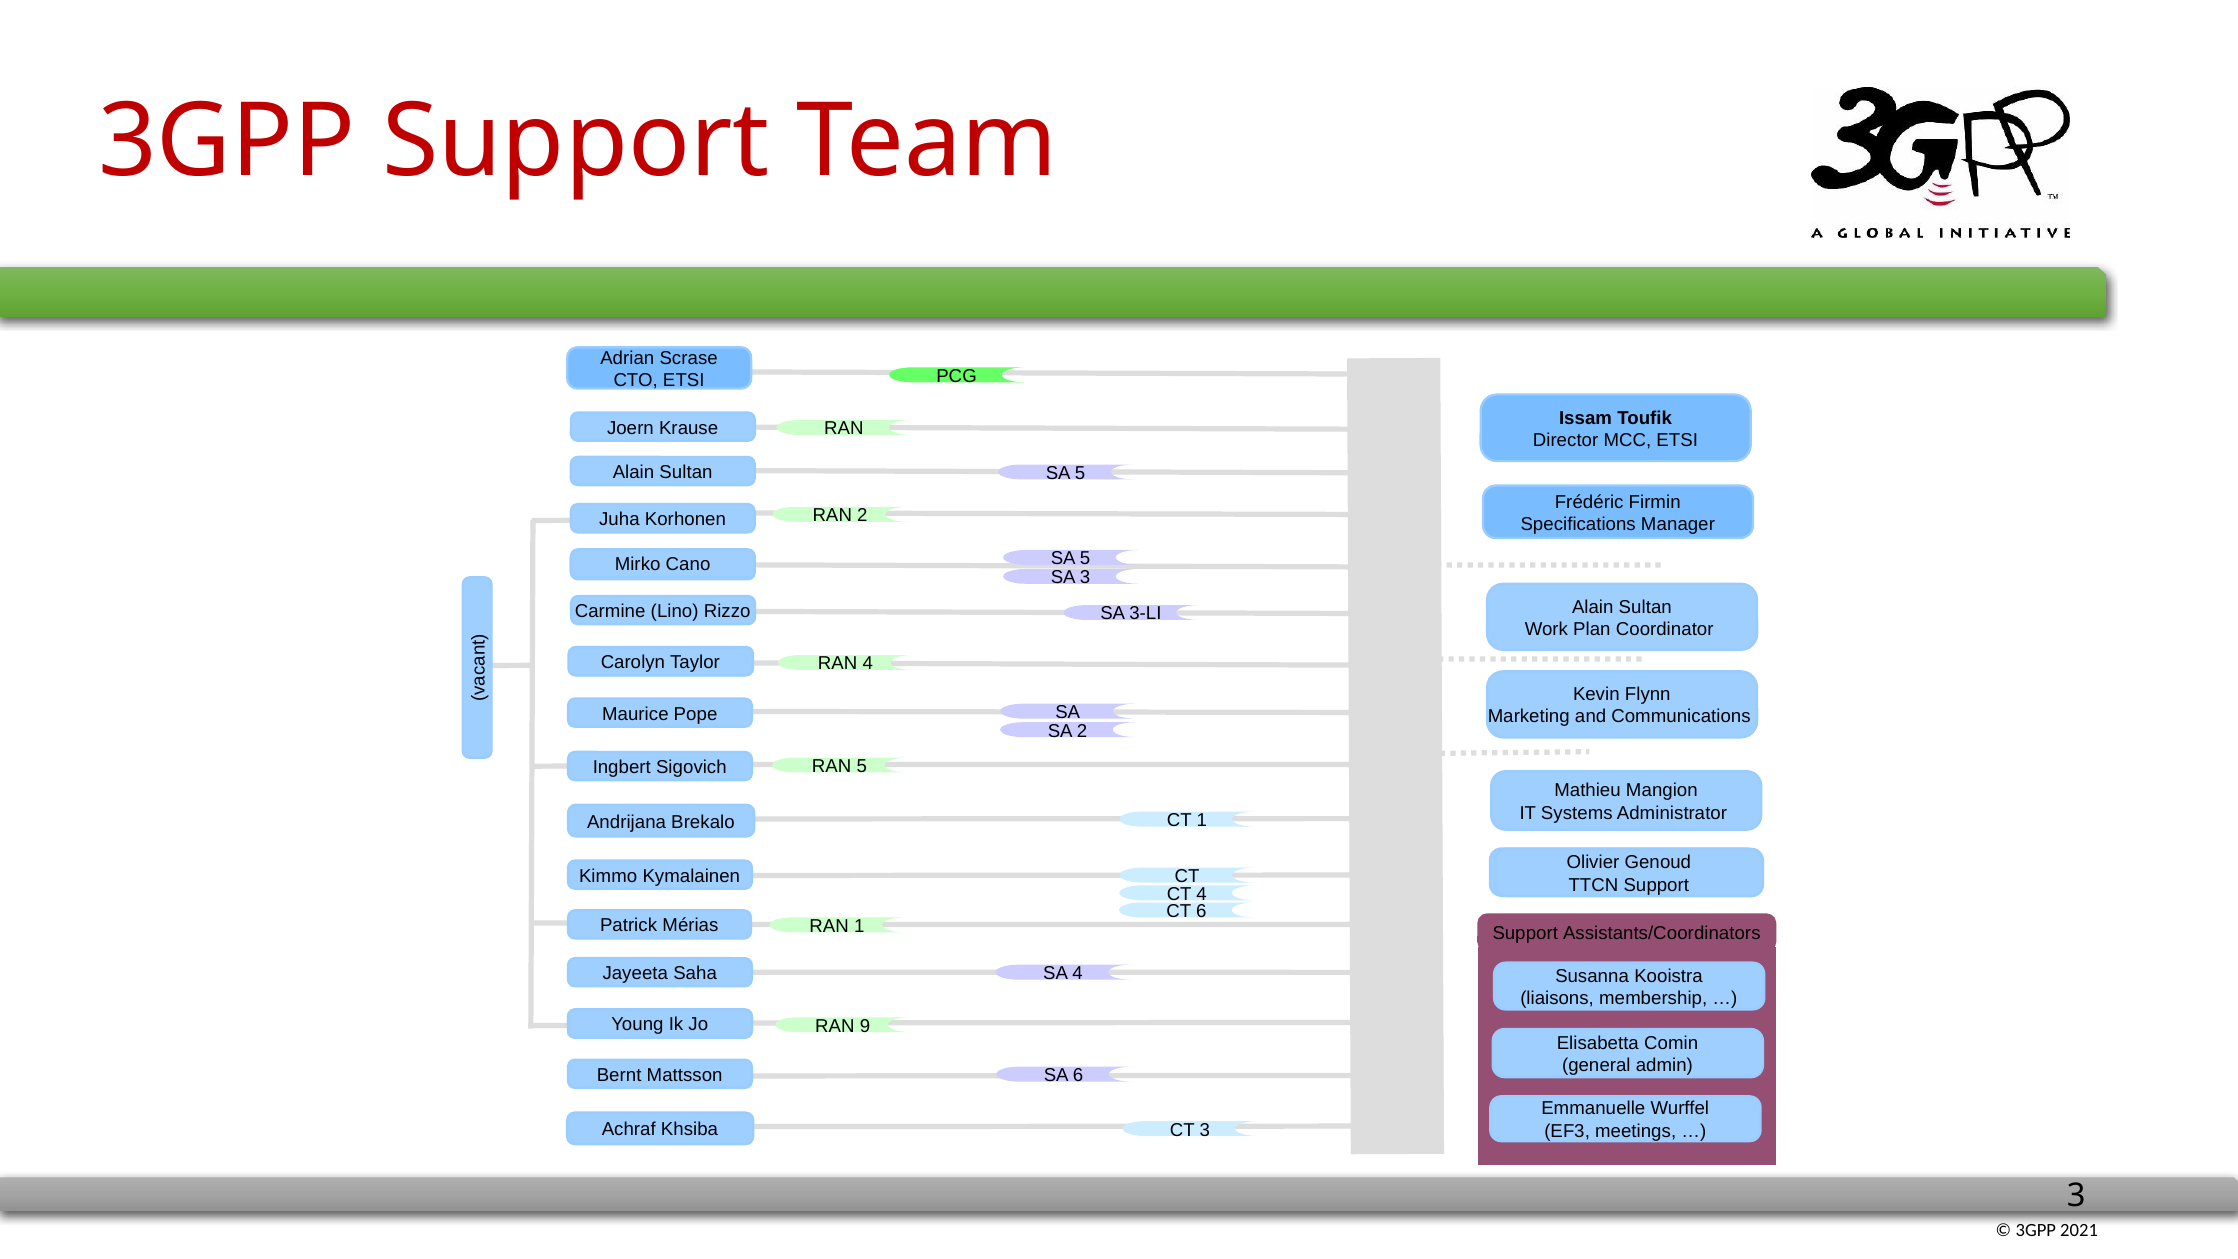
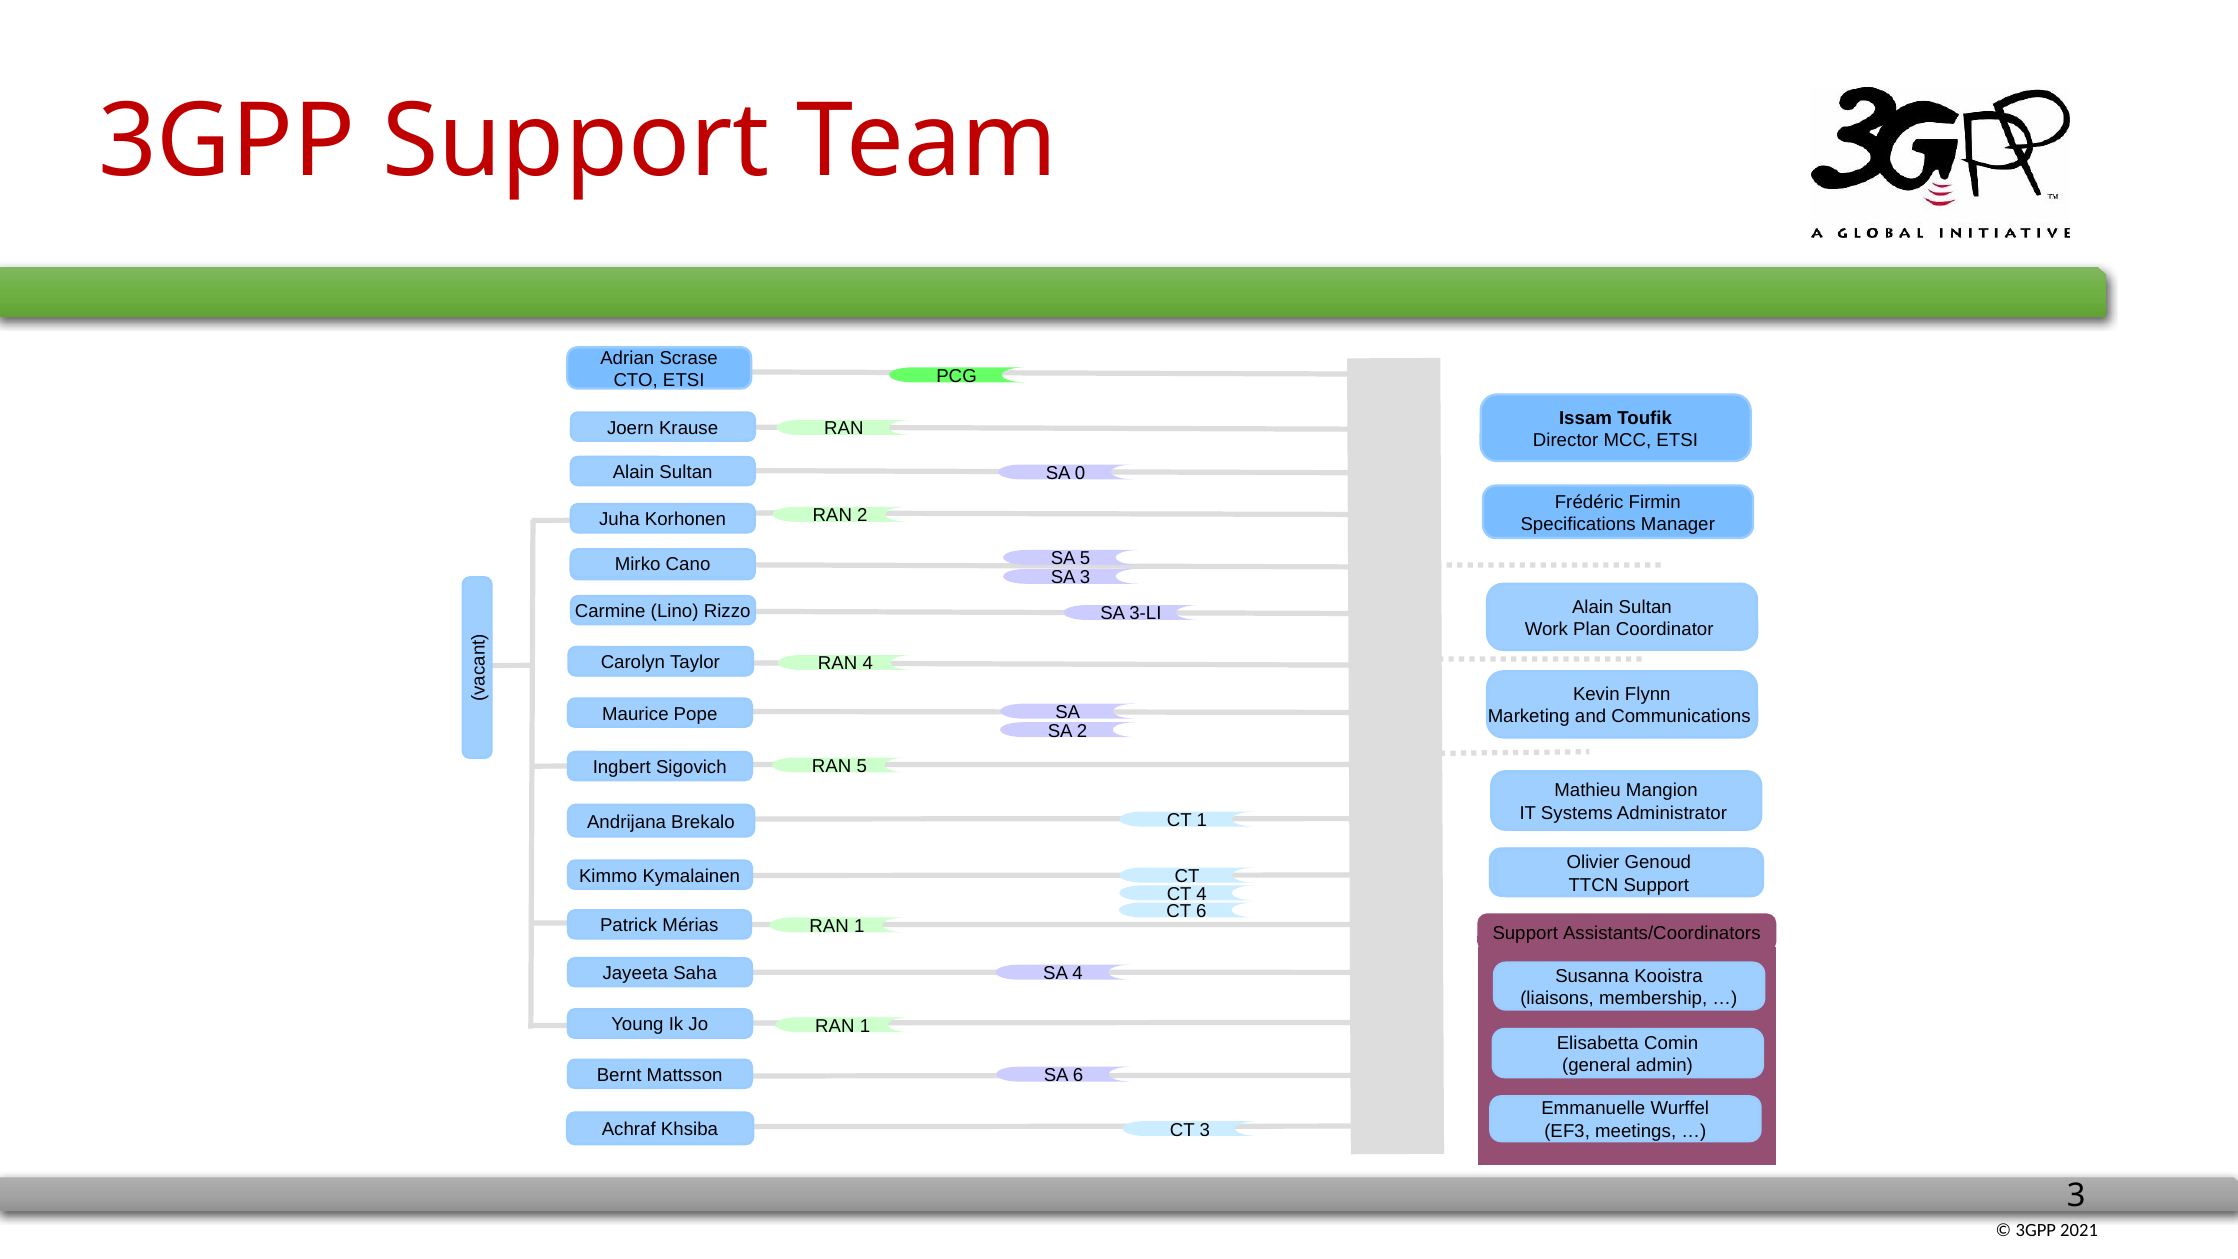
Sultan SA 5: 5 -> 0 (1080, 473)
9: 9 -> 1 (865, 1026)
